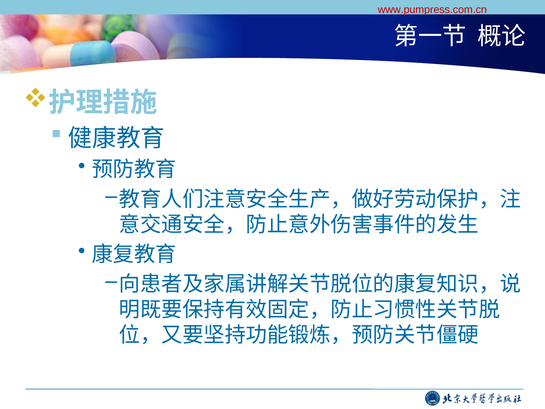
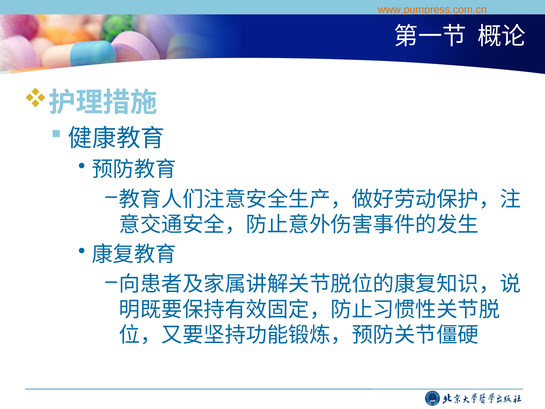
www.pumpress.com.cn colour: red -> orange (432, 10)
